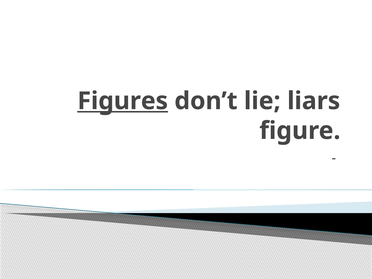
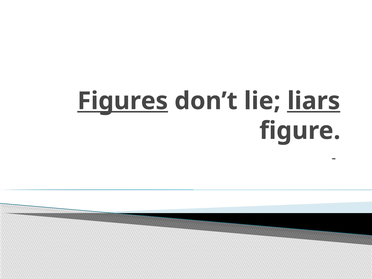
liars underline: none -> present (314, 101)
